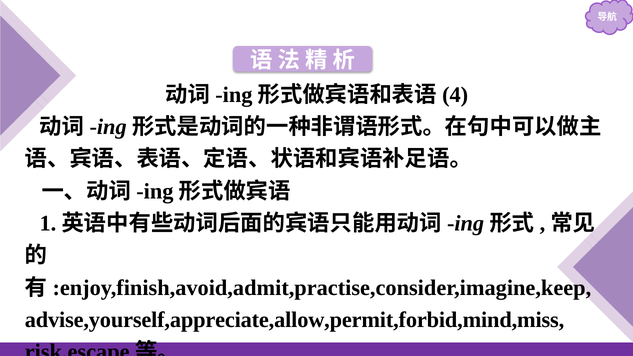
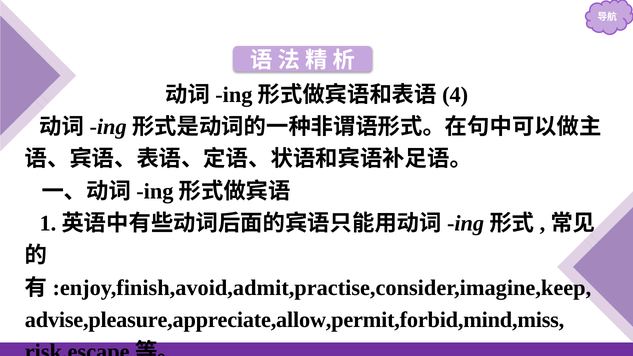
advise,yourself,appreciate,allow,permit,forbid,mind,miss: advise,yourself,appreciate,allow,permit,forbid,mind,miss -> advise,pleasure,appreciate,allow,permit,forbid,mind,miss (295, 320)
